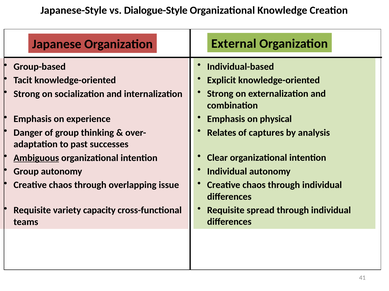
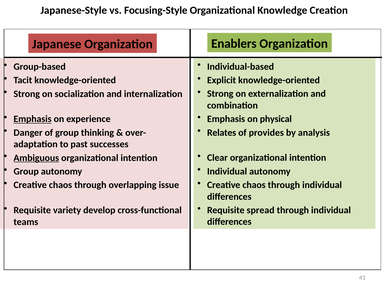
Dialogue-Style: Dialogue-Style -> Focusing-Style (156, 10)
External: External -> Enablers (234, 44)
Emphasis underline: none -> present (33, 119)
captures: captures -> provides (266, 133)
capacity: capacity -> develop (99, 211)
